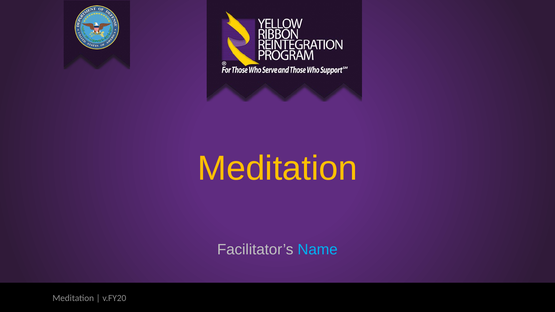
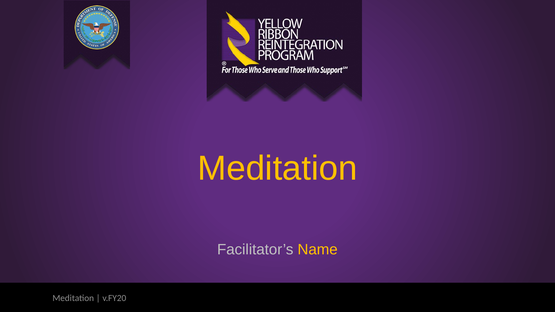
Name colour: light blue -> yellow (318, 250)
